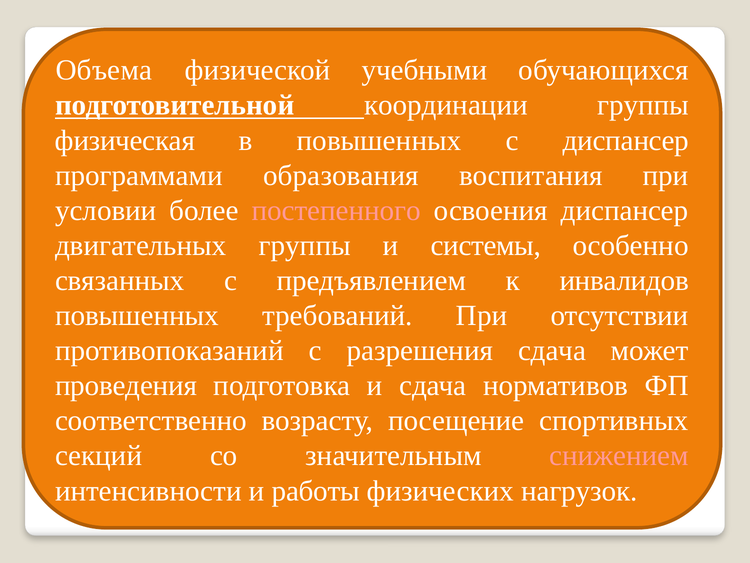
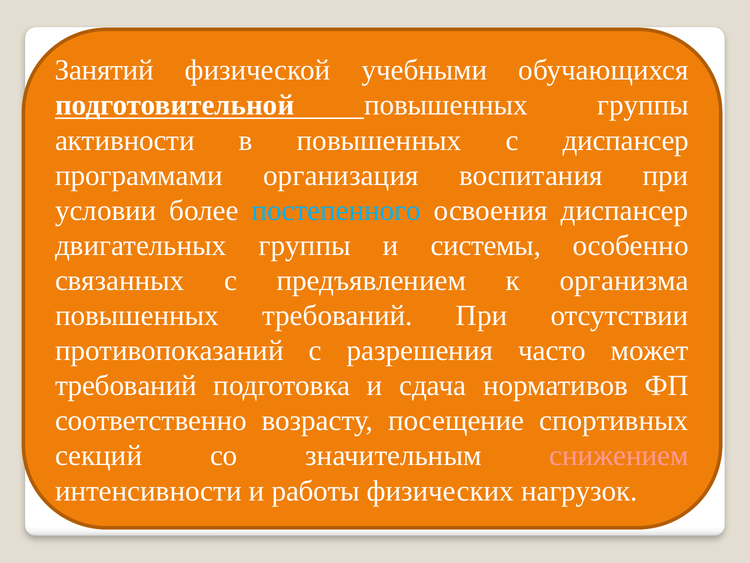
Объема: Объема -> Занятий (104, 70)
подготовительной координации: координации -> повышенных (446, 105)
физическая: физическая -> активности (125, 140)
образования: образования -> организация (341, 175)
постепенного colour: pink -> light blue (336, 210)
инвалидов: инвалидов -> организма (624, 280)
разрешения сдача: сдача -> часто (552, 350)
проведения: проведения -> требований (126, 385)
